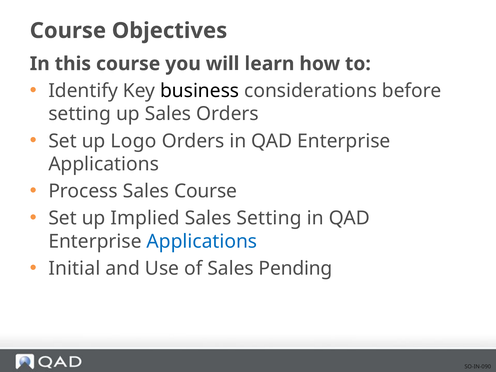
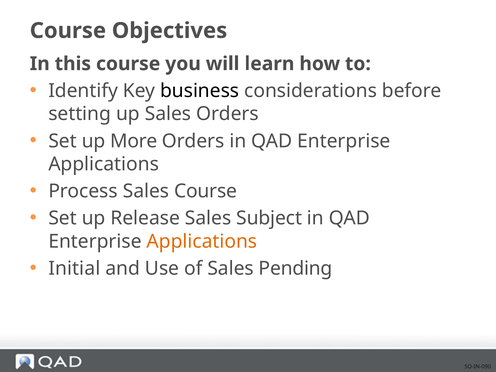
Logo: Logo -> More (134, 141)
Implied: Implied -> Release (145, 218)
Sales Setting: Setting -> Subject (269, 218)
Applications colour: blue -> orange (202, 241)
